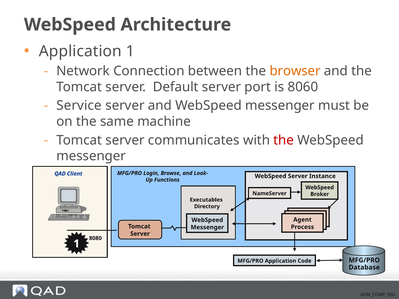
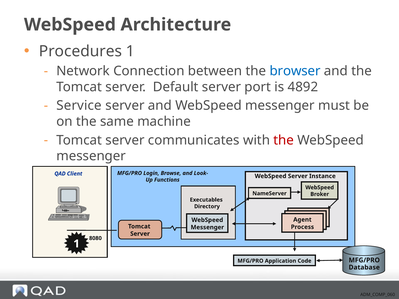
Application: Application -> Procedures (80, 51)
browser colour: orange -> blue (295, 71)
8060: 8060 -> 4892 (303, 87)
